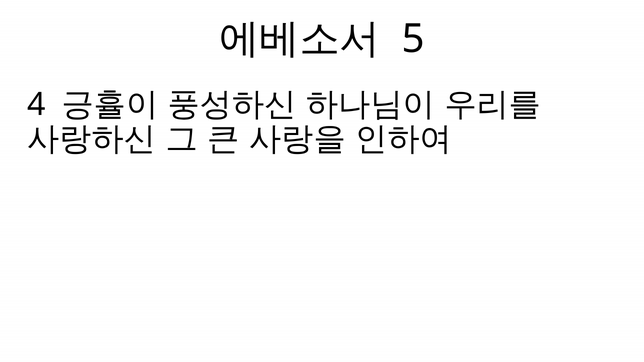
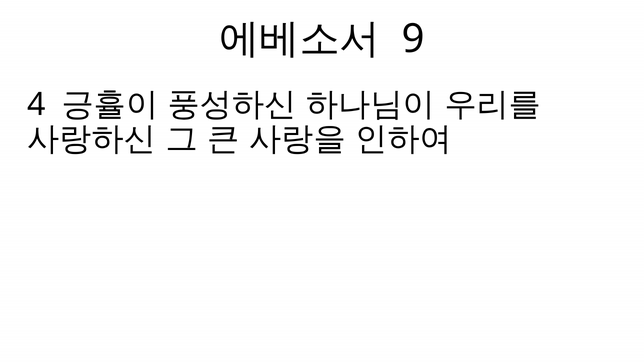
5: 5 -> 9 (413, 39)
